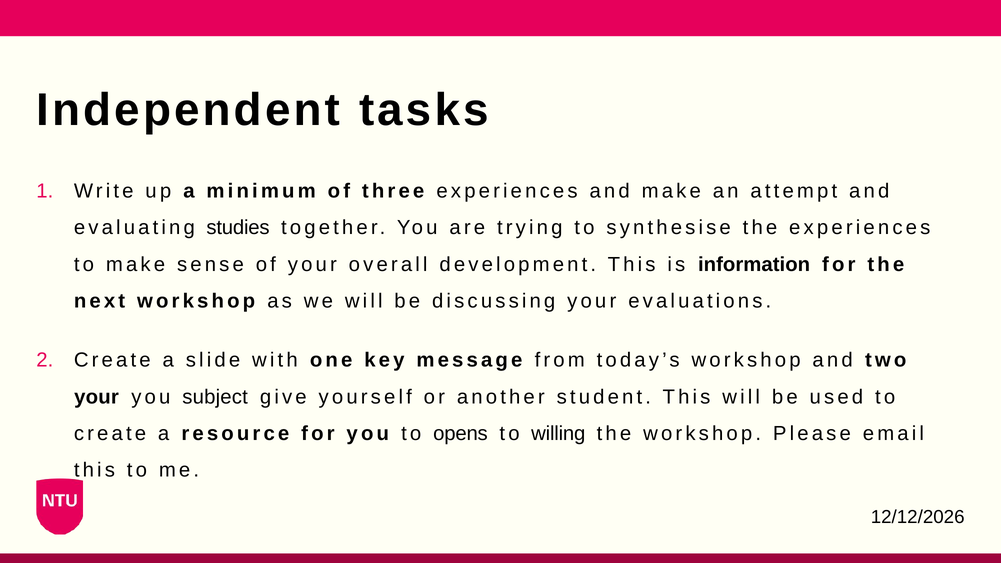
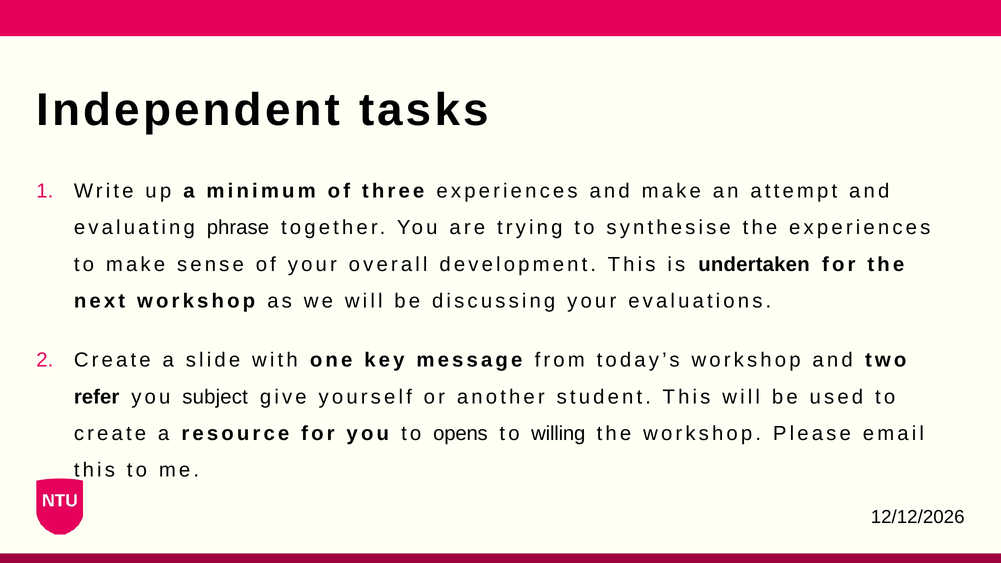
studies: studies -> phrase (238, 228)
information: information -> undertaken (754, 264)
your: your -> refer (97, 397)
